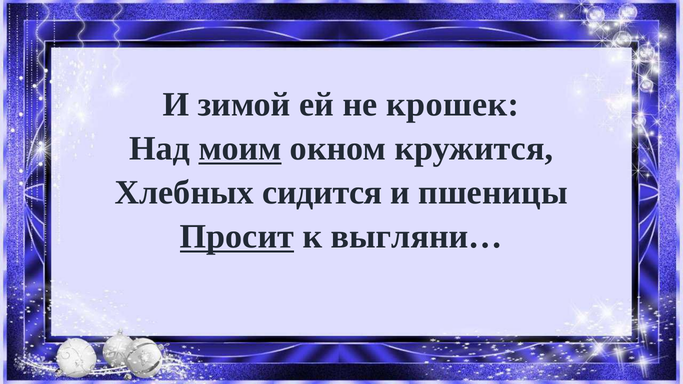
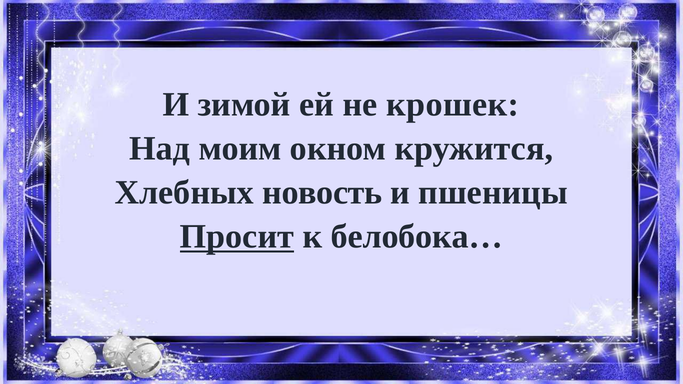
моим underline: present -> none (240, 149)
сидится: сидится -> новость (322, 193)
выгляни…: выгляни… -> белобока… (417, 237)
